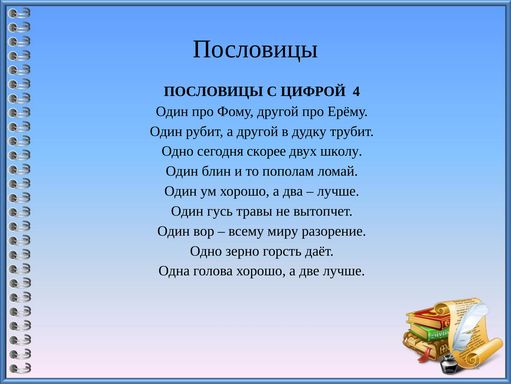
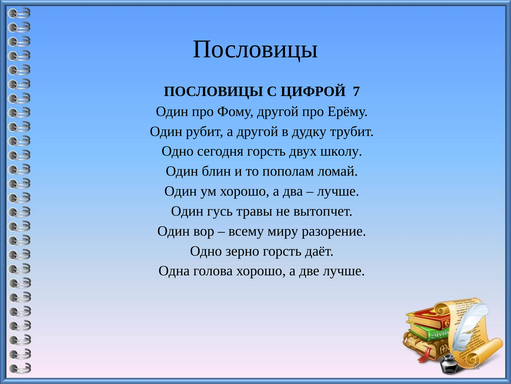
4: 4 -> 7 (356, 91)
сегодня скорее: скорее -> горсть (266, 151)
